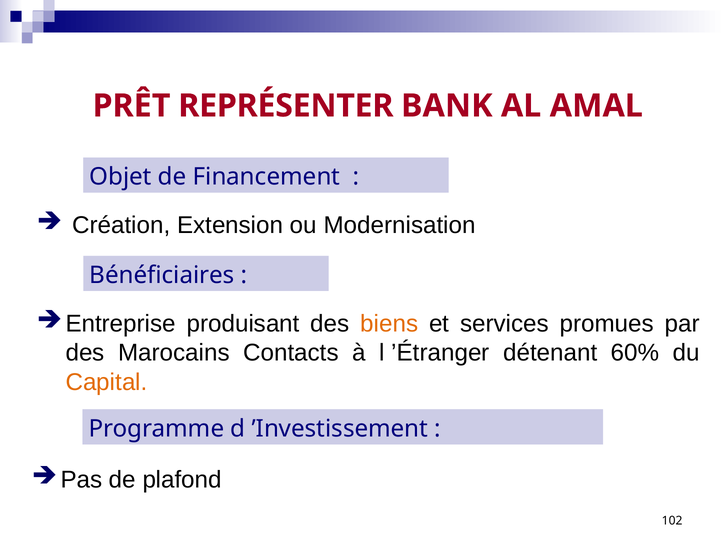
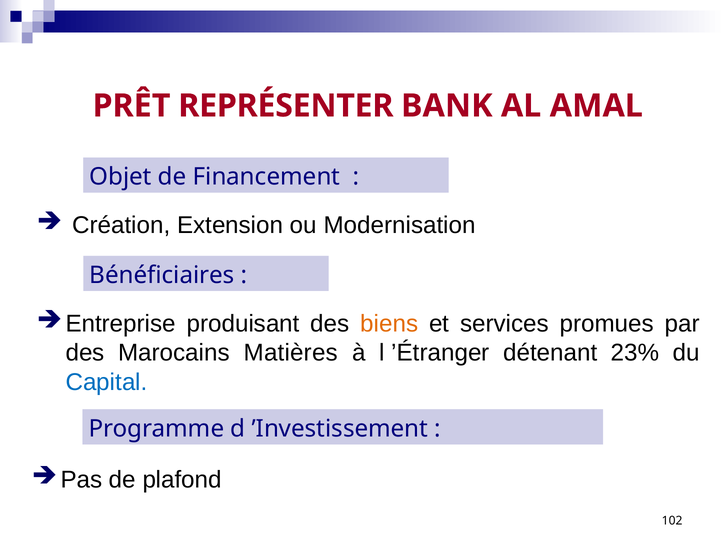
Contacts: Contacts -> Matières (291, 353)
60%: 60% -> 23% (635, 353)
Capital colour: orange -> blue (107, 382)
